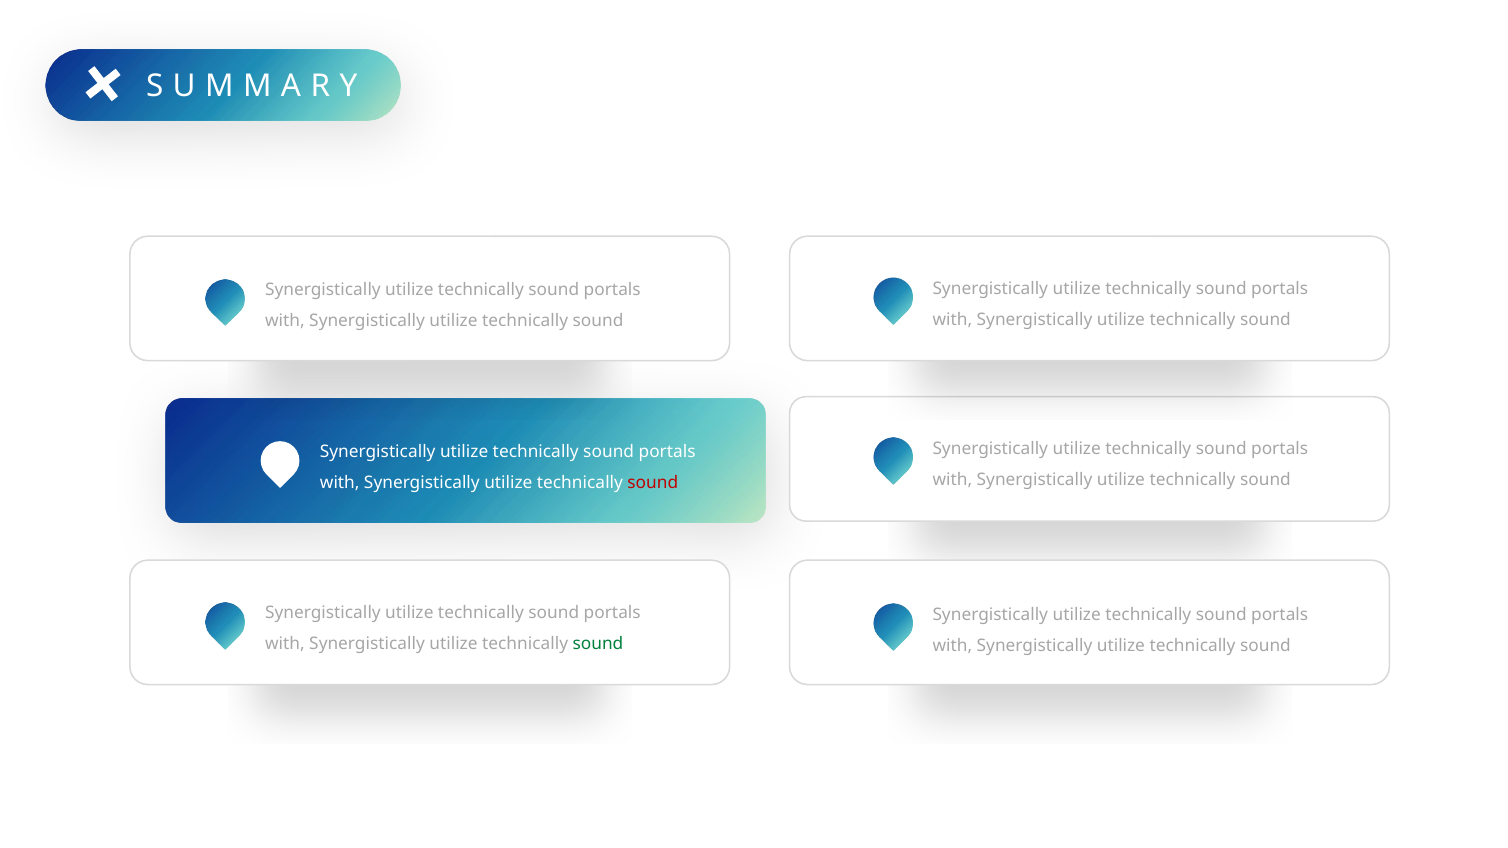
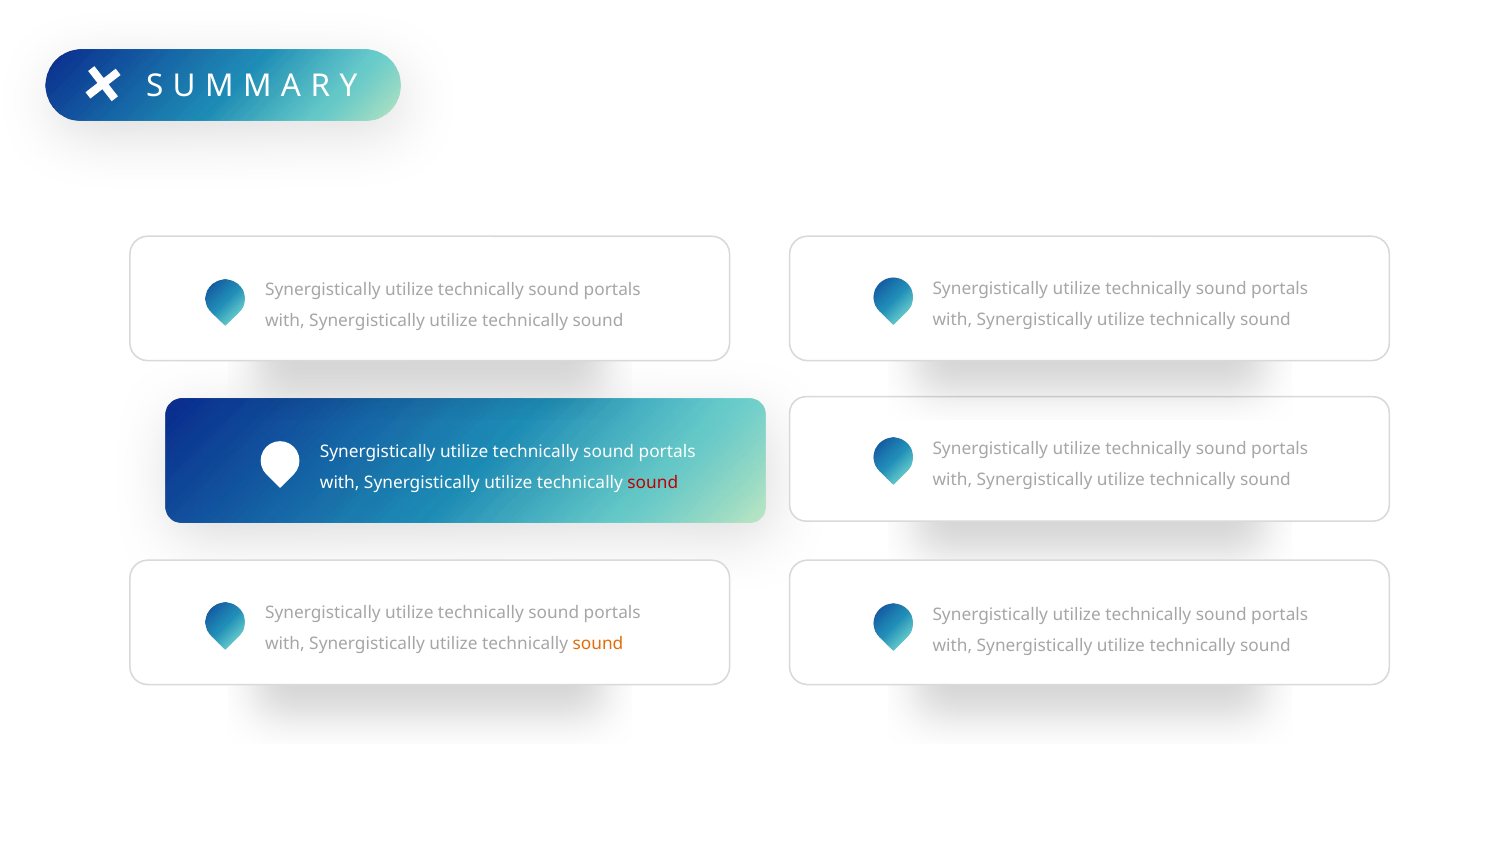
sound colour: green -> orange (598, 644)
